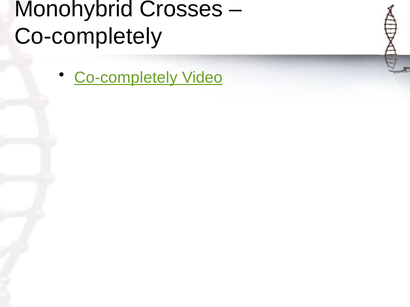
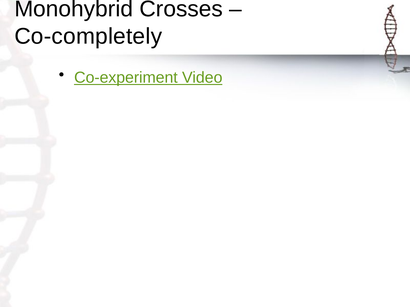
Co-completely: Co-completely -> Co-experiment (126, 78)
